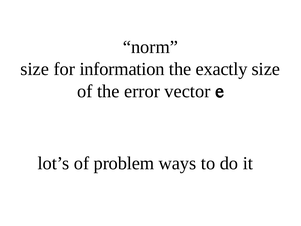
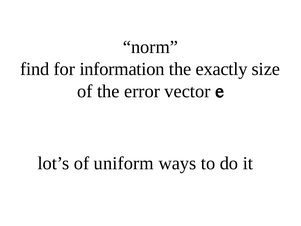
size: size -> find (35, 69)
problem: problem -> uniform (124, 163)
